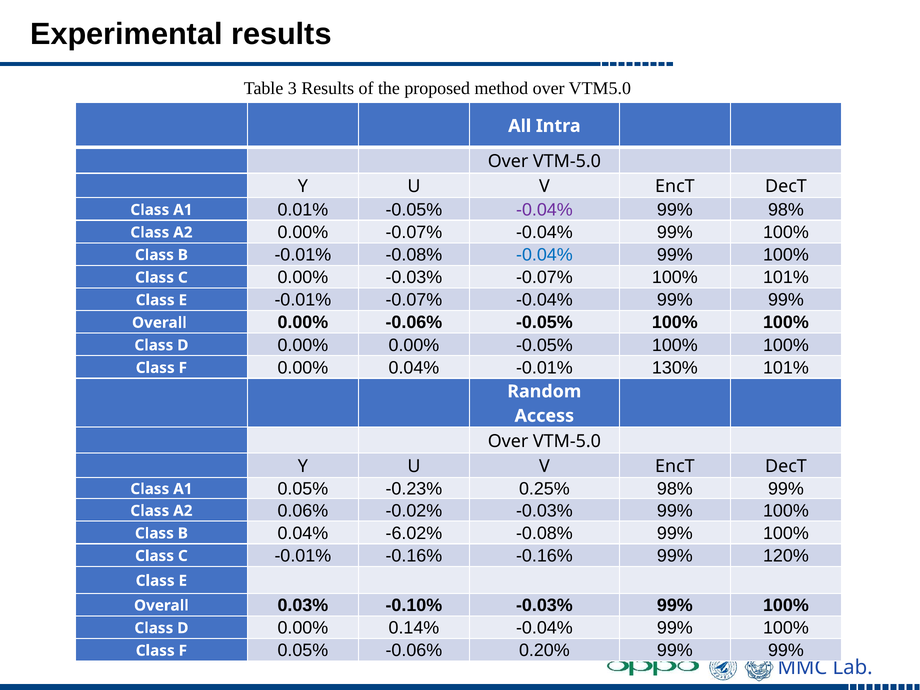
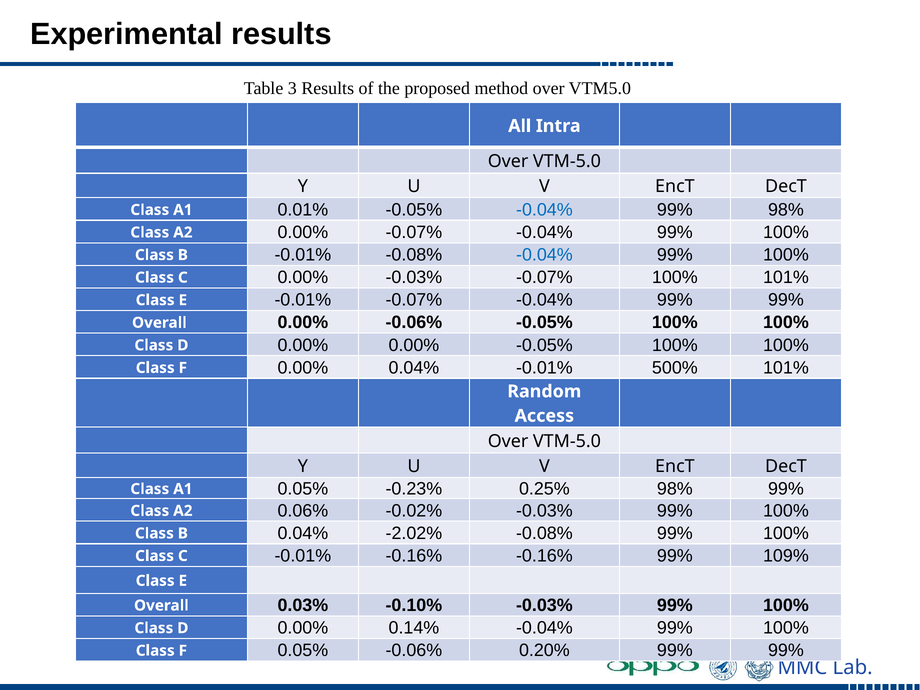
-0.04% colour: purple -> blue (544, 210)
130%: 130% -> 500% (675, 368)
-6.02%: -6.02% -> -2.02% (414, 533)
120%: 120% -> 109% (786, 556)
